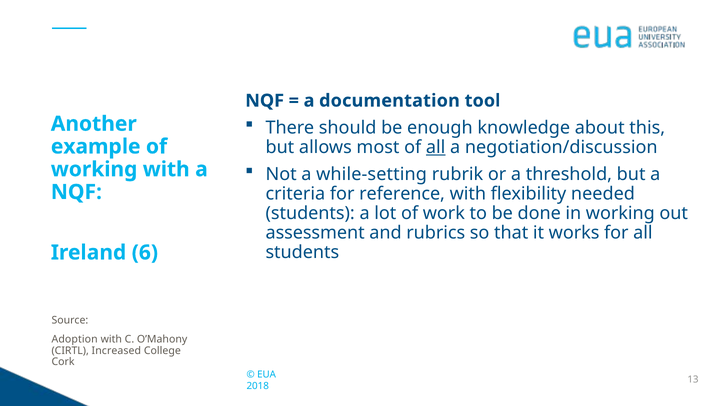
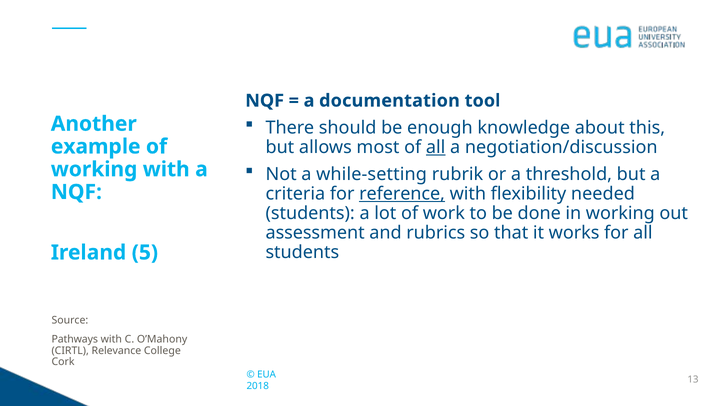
reference underline: none -> present (402, 194)
6: 6 -> 5 (145, 253)
Adoption: Adoption -> Pathways (75, 339)
Increased: Increased -> Relevance (116, 351)
